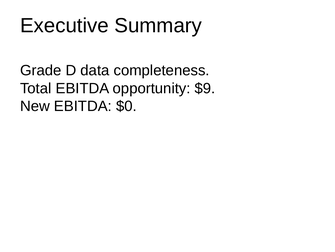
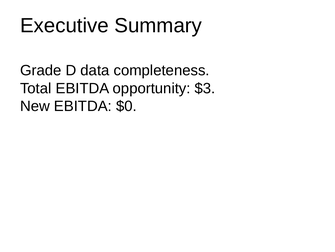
$9: $9 -> $3 (205, 88)
